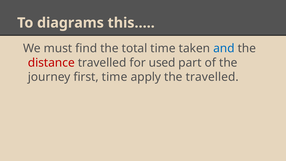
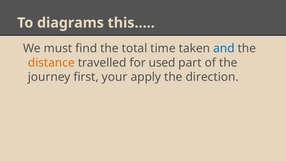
distance colour: red -> orange (51, 63)
first time: time -> your (115, 77)
the travelled: travelled -> direction (212, 77)
